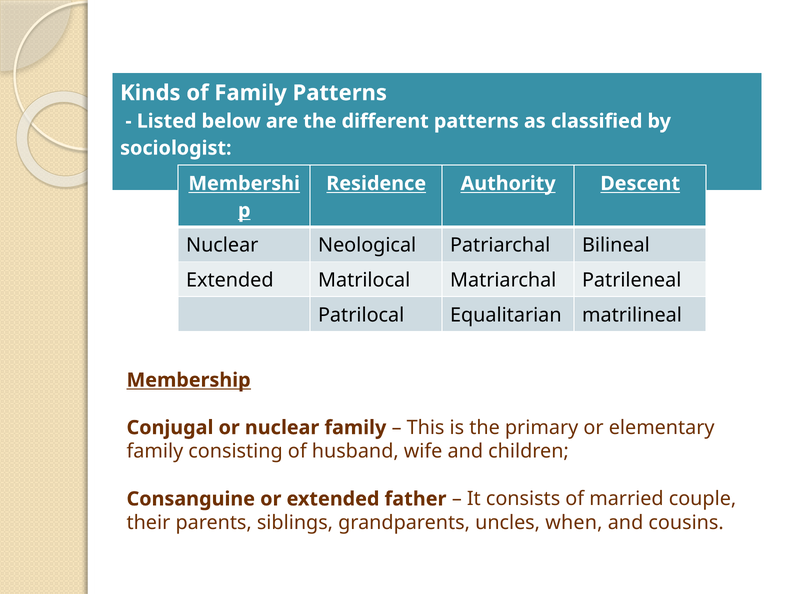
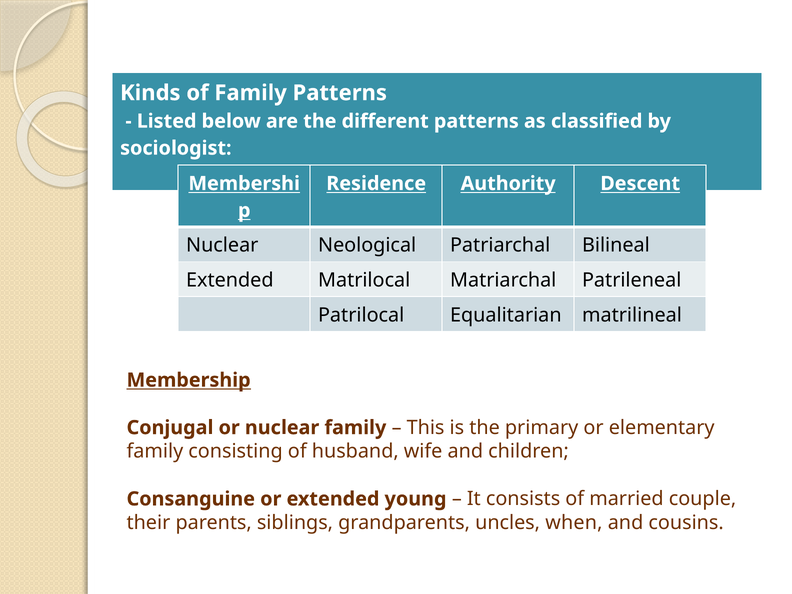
father: father -> young (416, 499)
